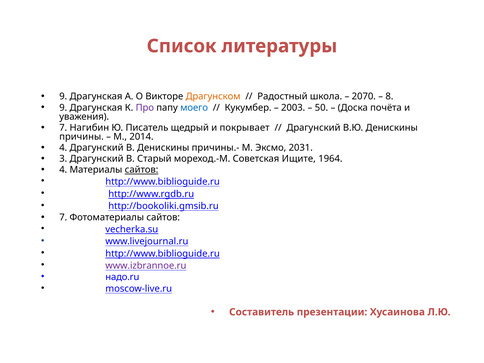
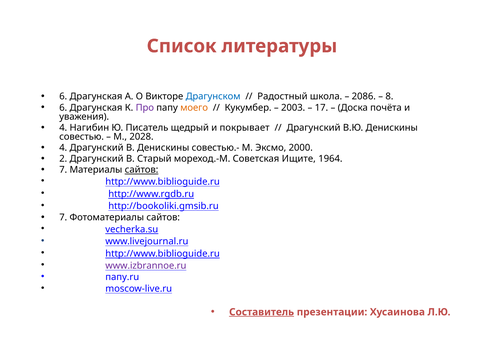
9: 9 -> 6 (63, 97)
Драгунском colour: orange -> blue (213, 97)
2070: 2070 -> 2086 (364, 97)
9: 9 -> 6 (63, 108)
моего colour: blue -> orange (194, 108)
50: 50 -> 17 (321, 108)
7: 7 -> 4 (63, 128)
причины: причины -> совестью (82, 137)
2014: 2014 -> 2028 (142, 137)
причины.-: причины.- -> совестью.- (216, 148)
2031: 2031 -> 2000 (301, 148)
3: 3 -> 2 (63, 159)
4: 4 -> 7 (63, 170)
надо.ru: надо.ru -> папу.ru (122, 277)
Составитель underline: none -> present (262, 312)
